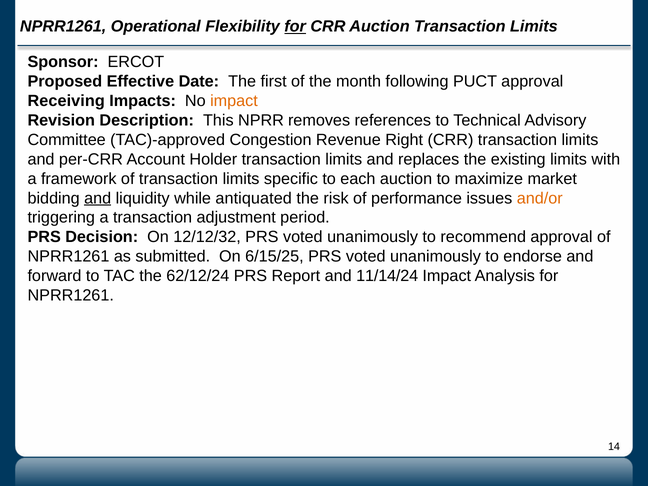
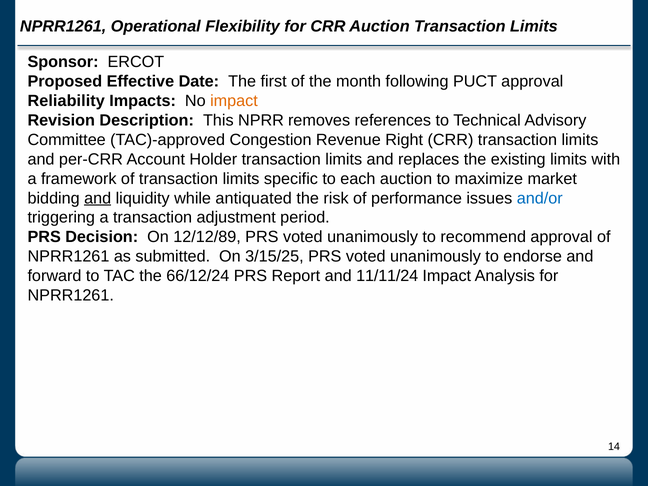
for underline: present -> none (295, 26)
Receiving: Receiving -> Reliability (66, 101)
and/or colour: orange -> blue (540, 198)
12/12/32: 12/12/32 -> 12/12/89 (207, 237)
6/15/25: 6/15/25 -> 3/15/25 (274, 257)
62/12/24: 62/12/24 -> 66/12/24 (198, 276)
11/14/24: 11/14/24 -> 11/11/24 (387, 276)
